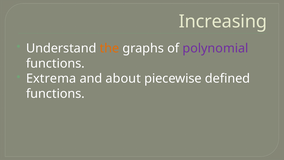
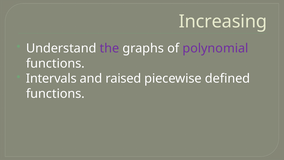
the colour: orange -> purple (109, 48)
Extrema: Extrema -> Intervals (51, 79)
about: about -> raised (123, 79)
